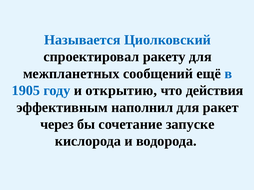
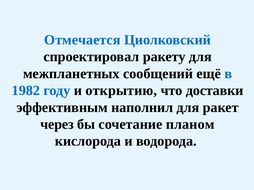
Называется: Называется -> Отмечается (82, 40)
1905: 1905 -> 1982 (26, 91)
действия: действия -> доставки (215, 91)
запуске: запуске -> планом (190, 125)
